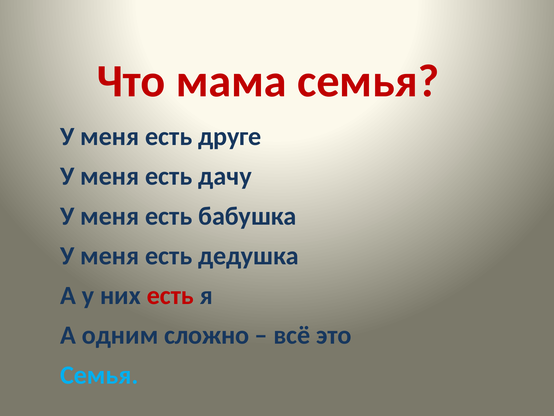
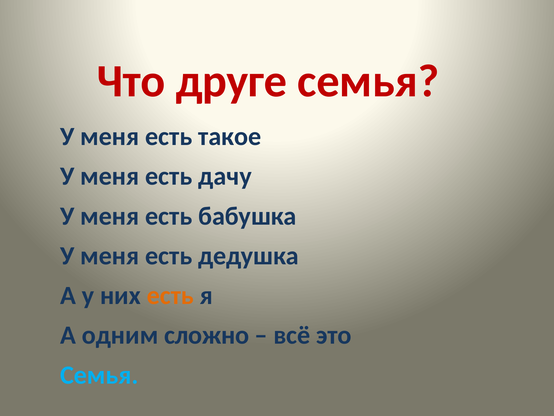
мама: мама -> друге (231, 81)
друге: друге -> такое (230, 136)
есть colour: red -> orange (170, 295)
